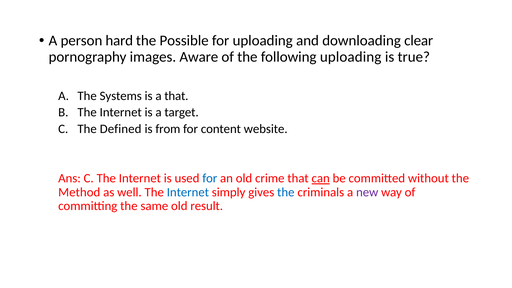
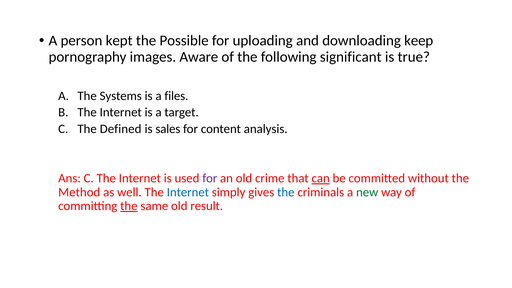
hard: hard -> kept (119, 41)
clear: clear -> keep (419, 41)
following uploading: uploading -> significant (351, 57)
a that: that -> files (176, 96)
from: from -> sales (168, 129)
website: website -> analysis (266, 129)
for colour: blue -> purple (210, 178)
new colour: purple -> green (367, 192)
the underline: none -> present (129, 206)
